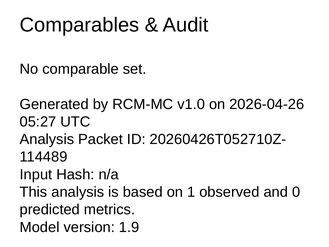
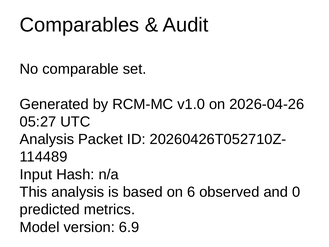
1: 1 -> 6 (191, 192)
1.9: 1.9 -> 6.9 (129, 227)
